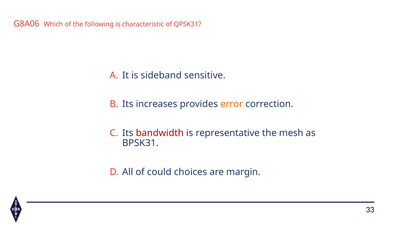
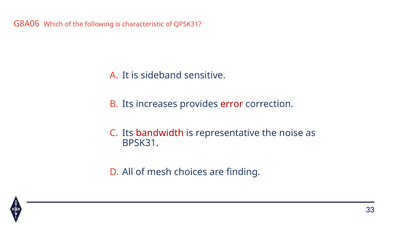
error colour: orange -> red (232, 104)
mesh: mesh -> noise (291, 133)
could: could -> mesh (159, 172)
margin: margin -> finding (243, 172)
